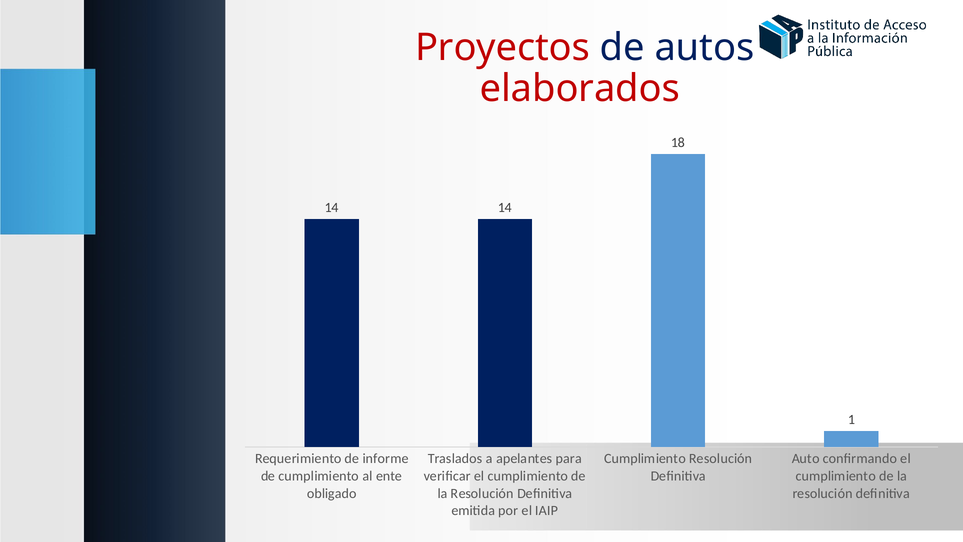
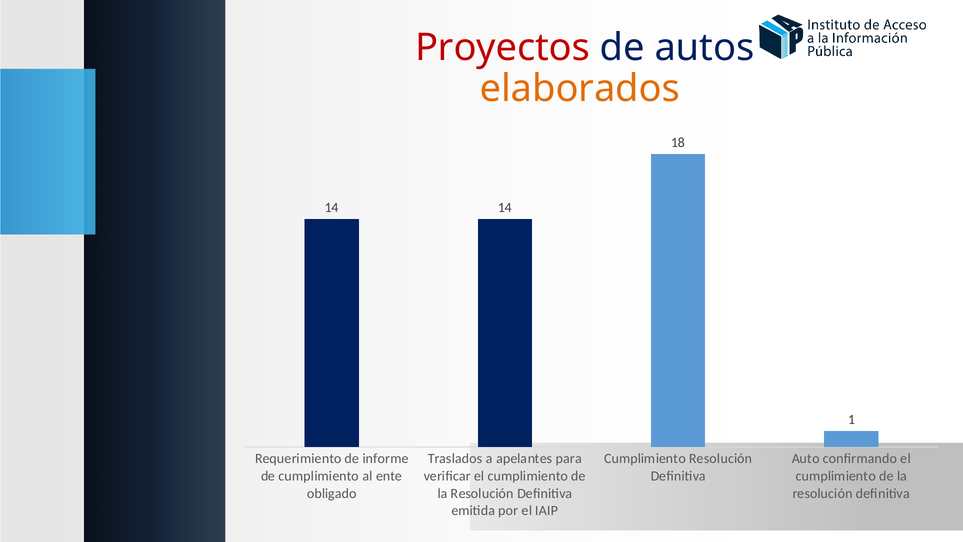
elaborados colour: red -> orange (580, 89)
